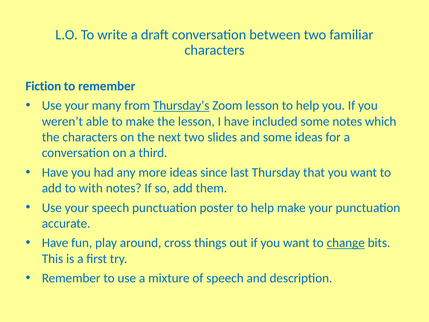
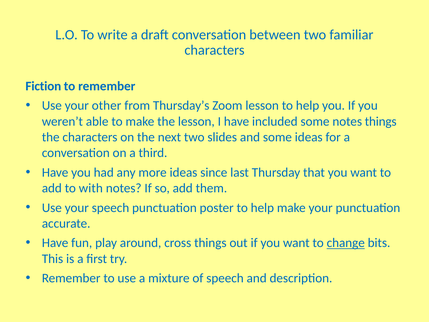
many: many -> other (107, 106)
Thursday’s underline: present -> none (181, 106)
notes which: which -> things (381, 121)
